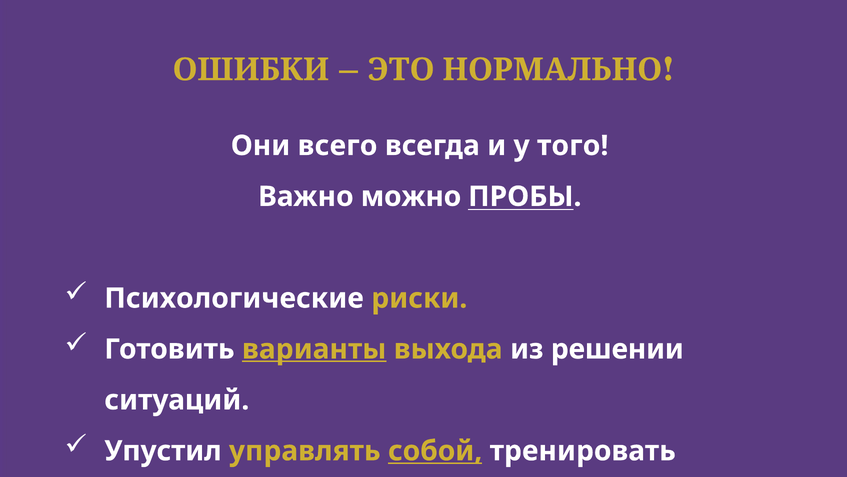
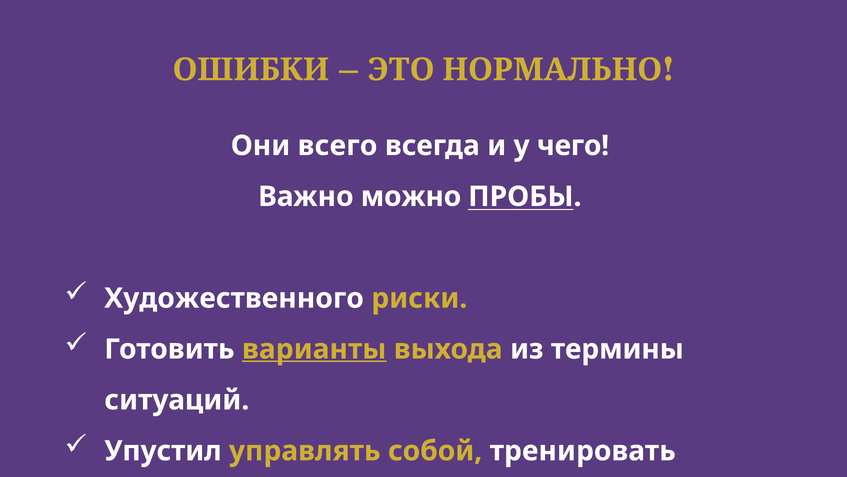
того: того -> чего (573, 146)
Психологические: Психологические -> Художественного (234, 298)
решении: решении -> термины (617, 349)
собой underline: present -> none (435, 450)
